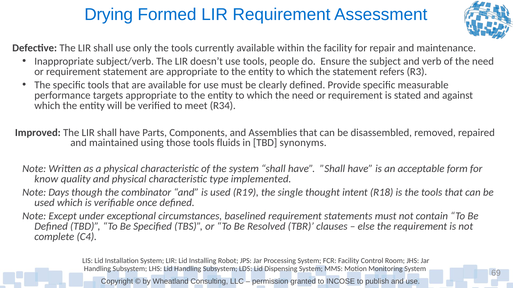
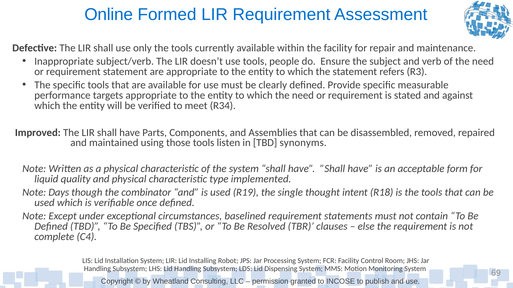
Drying: Drying -> Online (109, 15)
fluids: fluids -> listen (228, 143)
know: know -> liquid (46, 179)
